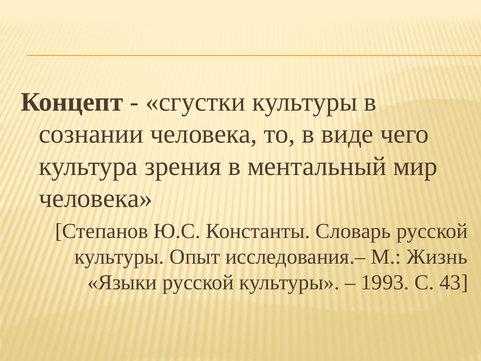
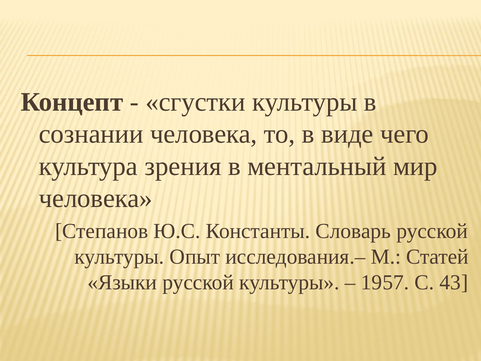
Жизнь: Жизнь -> Статей (437, 257)
1993: 1993 -> 1957 (385, 282)
